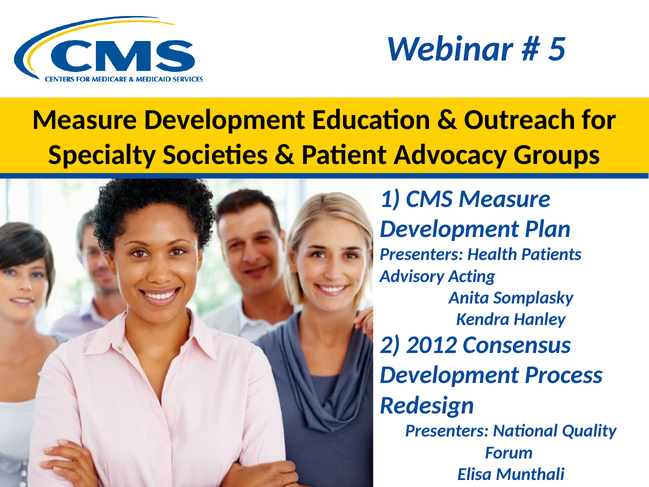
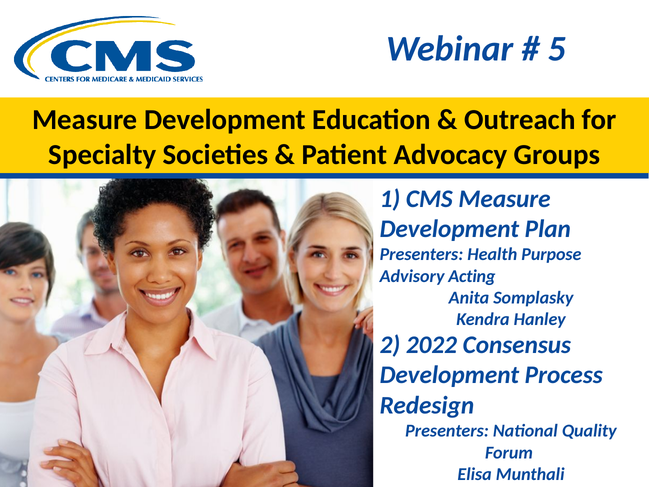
Patients: Patients -> Purpose (551, 254)
2012: 2012 -> 2022 (431, 345)
